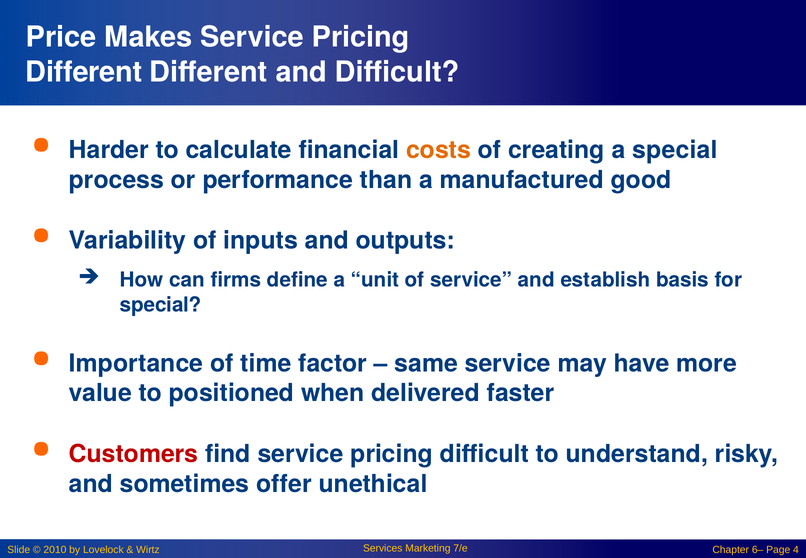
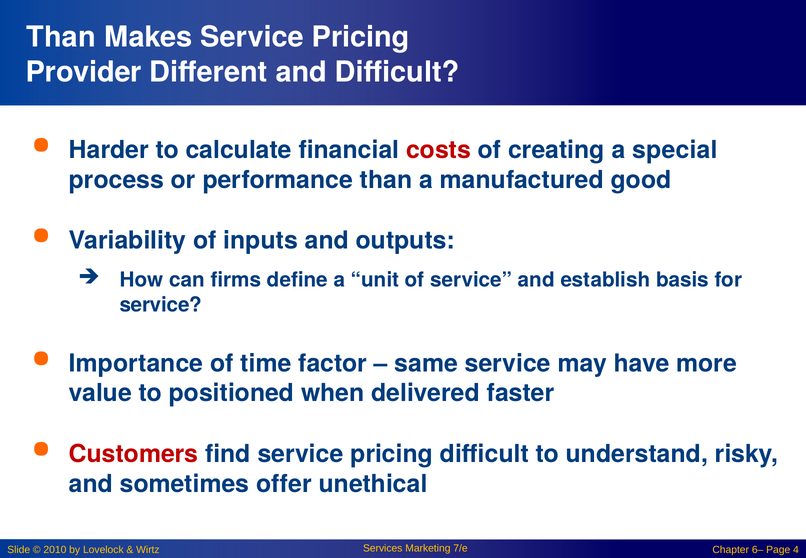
Price: Price -> Than (61, 37)
Different: Different -> Provider (84, 72)
costs colour: orange -> red (439, 150)
special: special -> service (161, 305)
